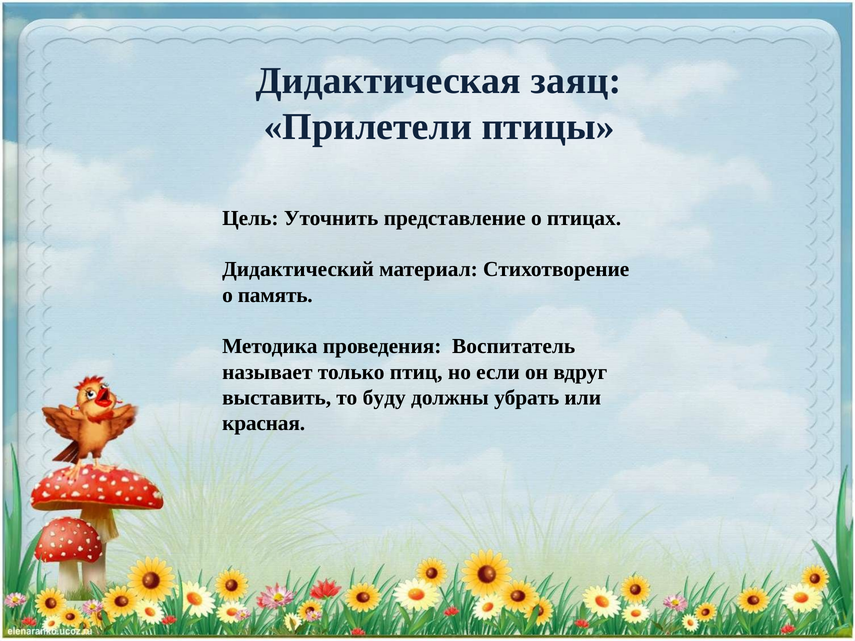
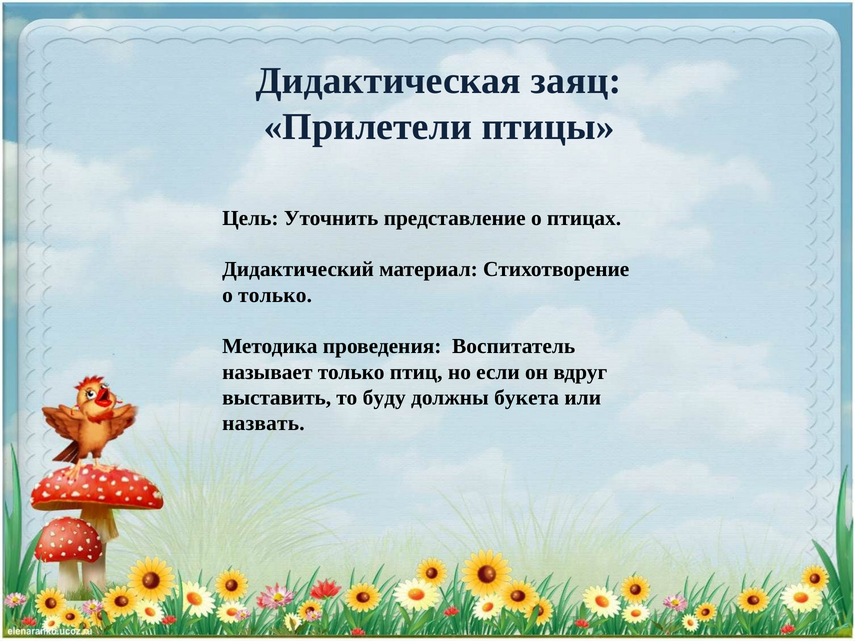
о память: память -> только (275, 295)
убрать: убрать -> букета (527, 398)
красная: красная -> назвать (263, 423)
